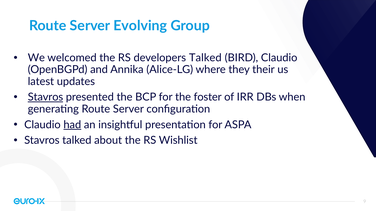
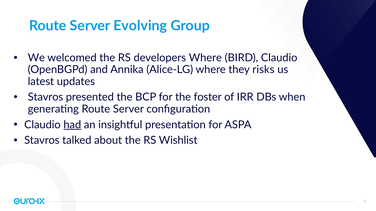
developers Talked: Talked -> Where (205, 58)
their: their -> risks (263, 70)
Stavros underline: present -> none (45, 97)
